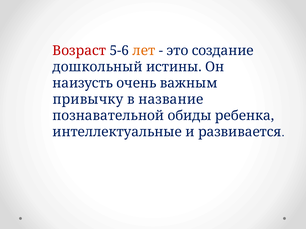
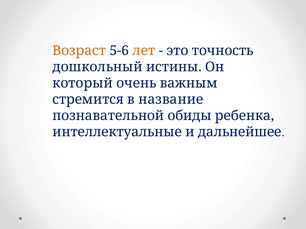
Возраст colour: red -> orange (79, 51)
создание: создание -> точность (223, 51)
наизусть: наизусть -> который (83, 83)
привычку: привычку -> стремится (88, 100)
развивается: развивается -> дальнейшее (240, 132)
